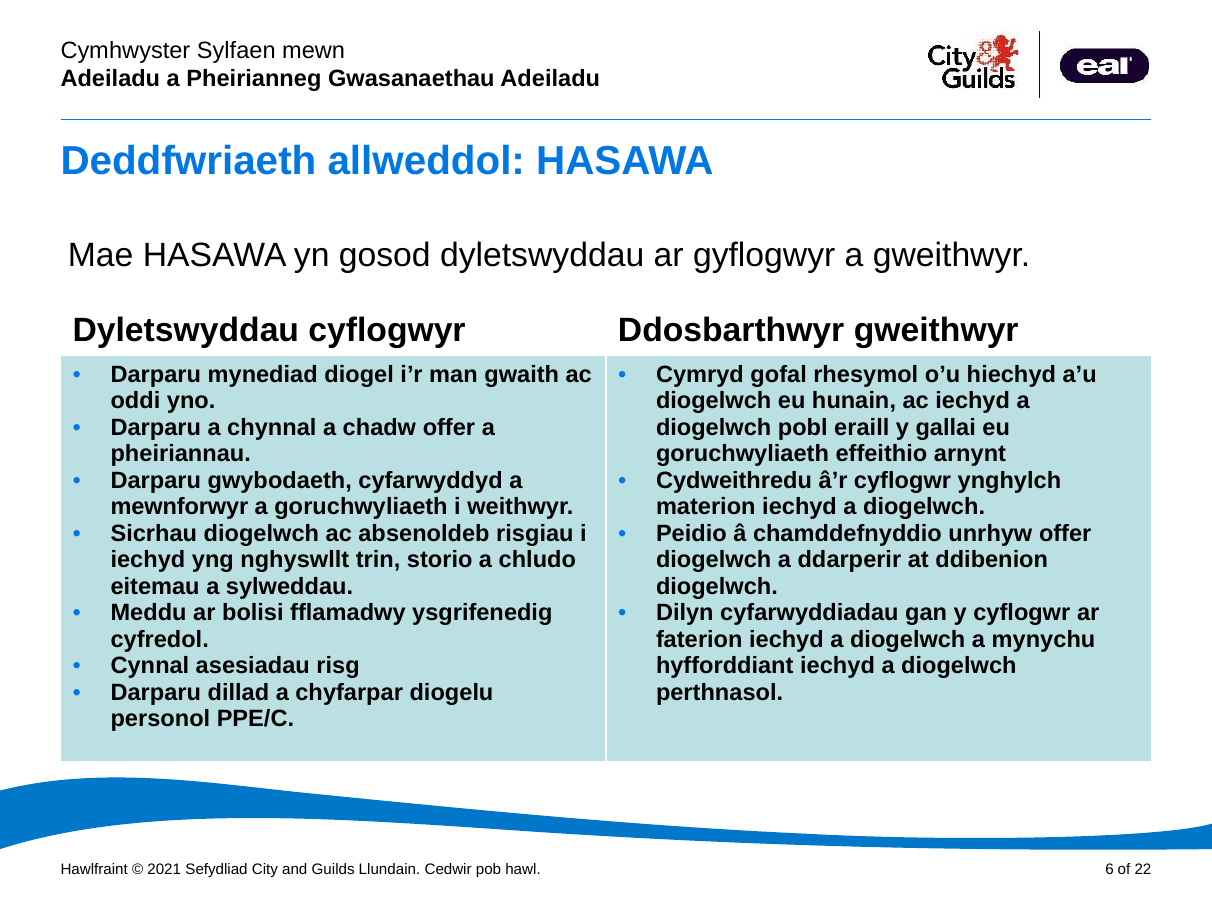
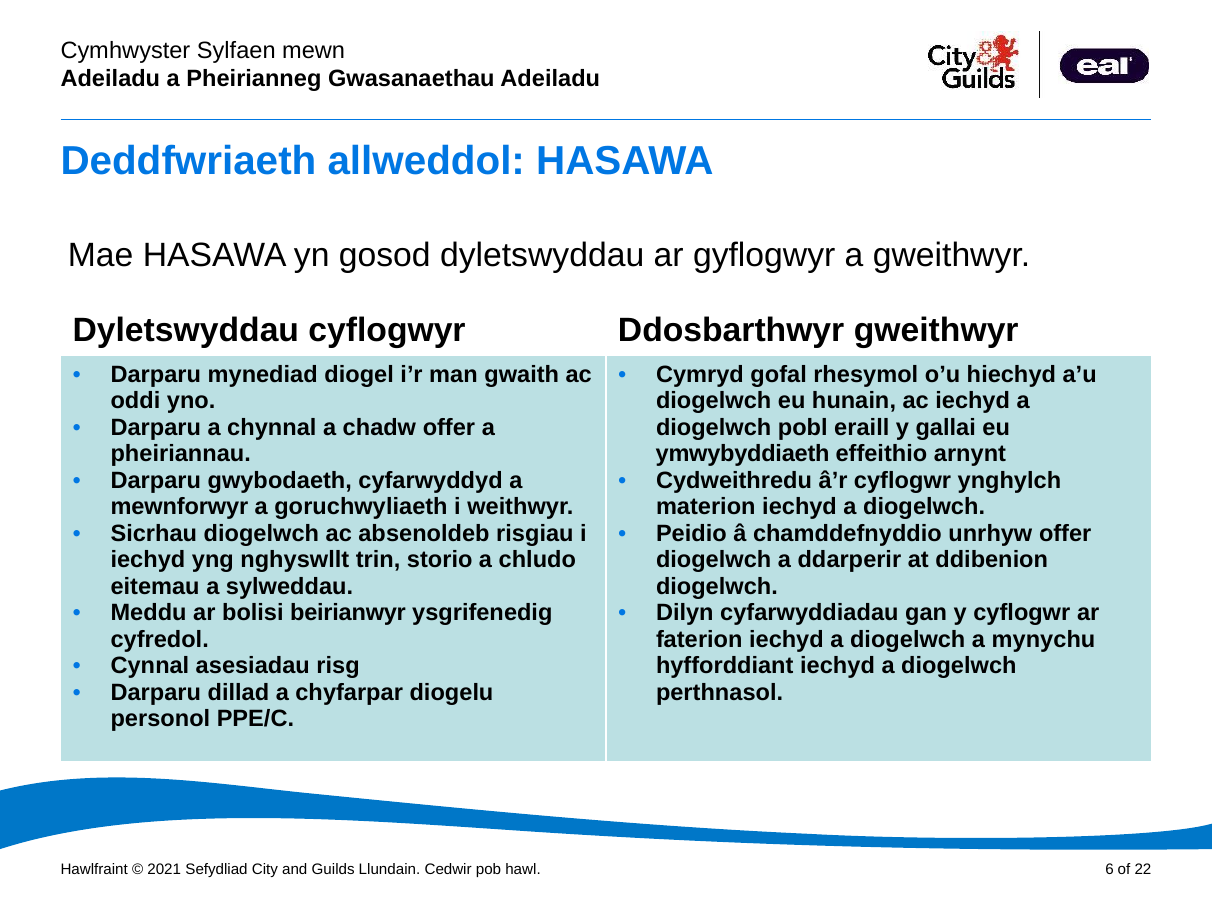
goruchwyliaeth: goruchwyliaeth -> ymwybyddiaeth (743, 454)
fflamadwy: fflamadwy -> beirianwyr (348, 613)
